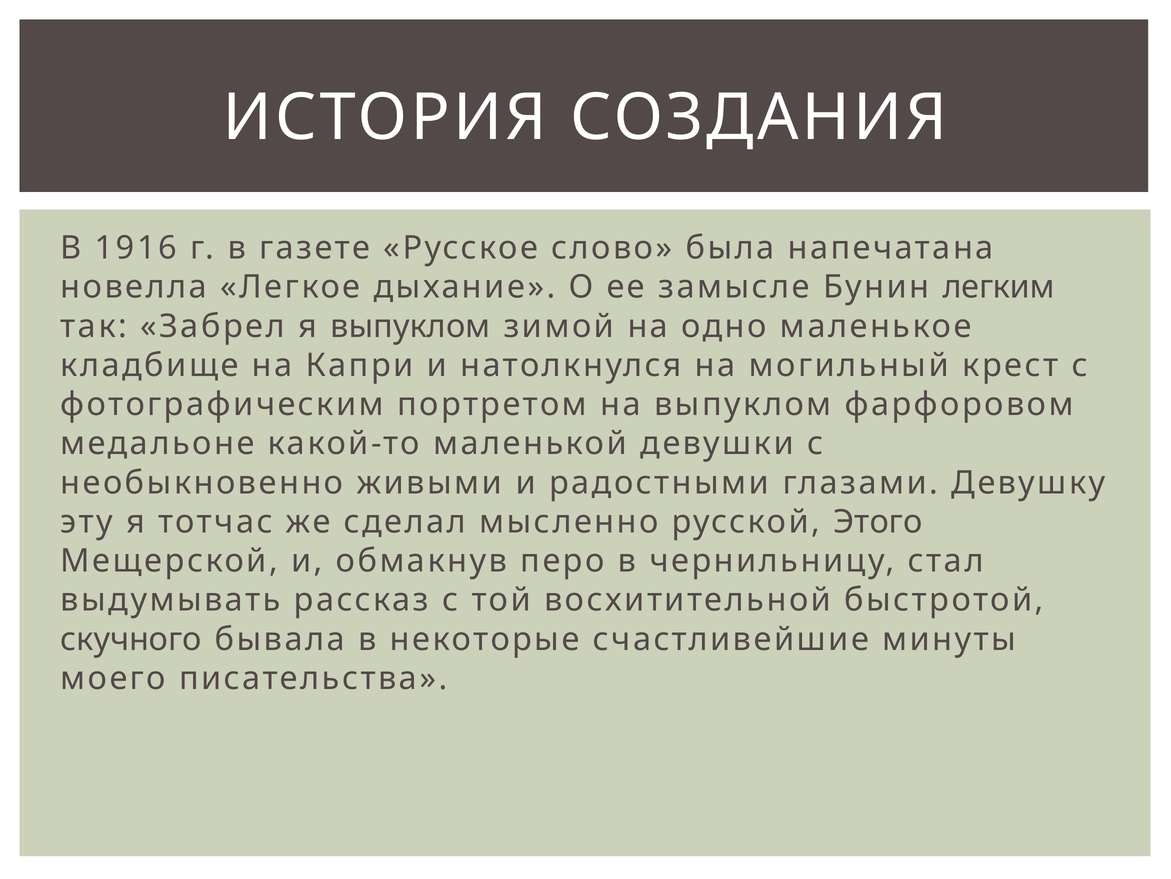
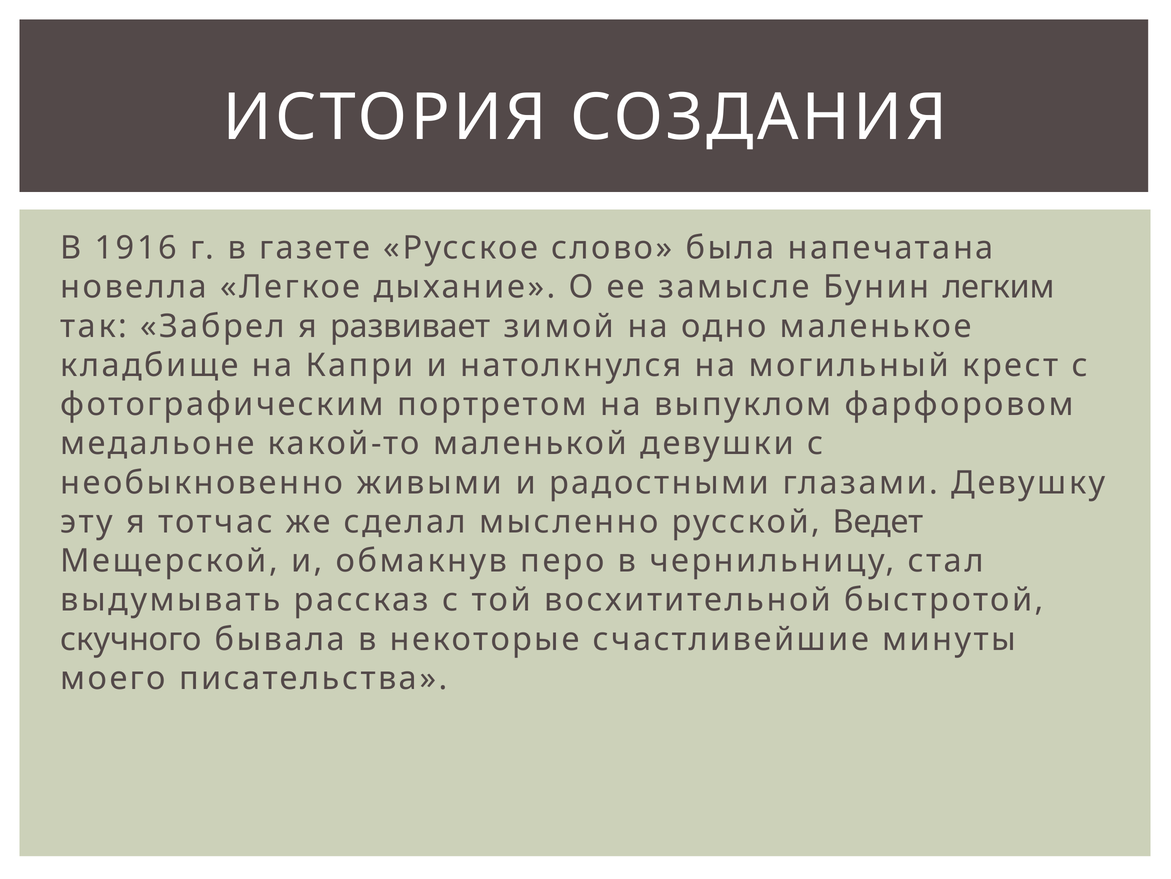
я выпуклом: выпуклом -> развивает (410, 326)
Этого: Этого -> Ведет (878, 522)
